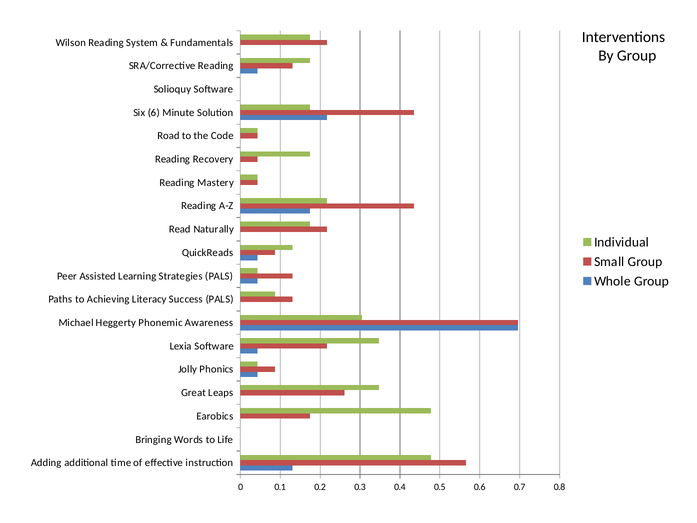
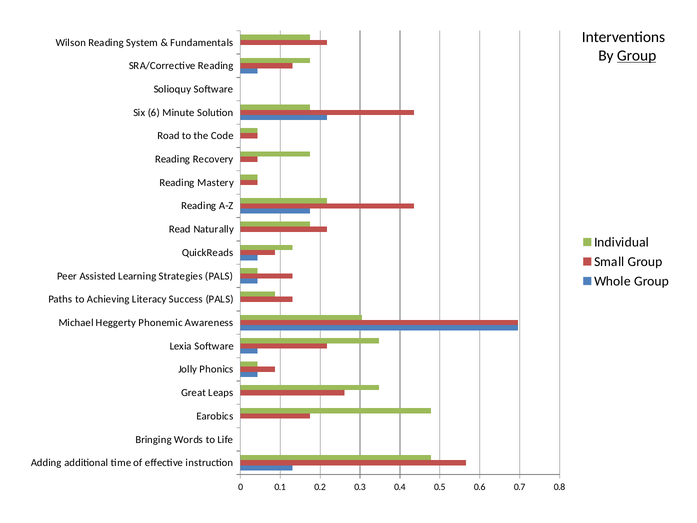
Group underline: none -> present (637, 56)
